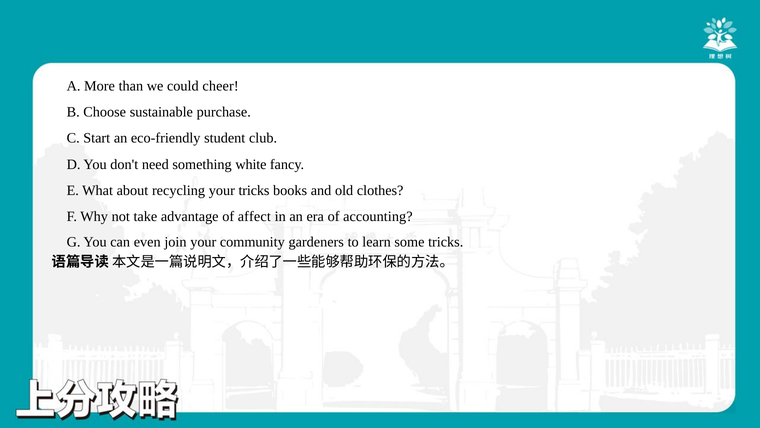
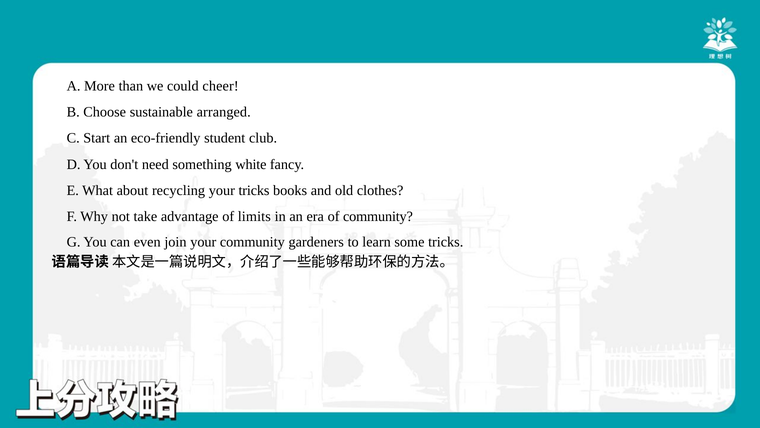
purchase: purchase -> arranged (224, 112)
affect: affect -> limits (254, 216)
of accounting: accounting -> community (378, 216)
